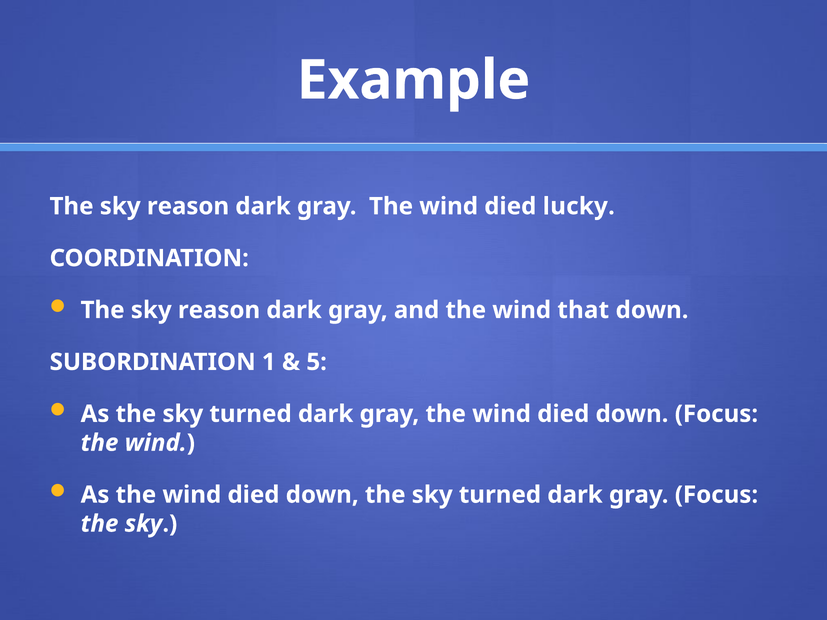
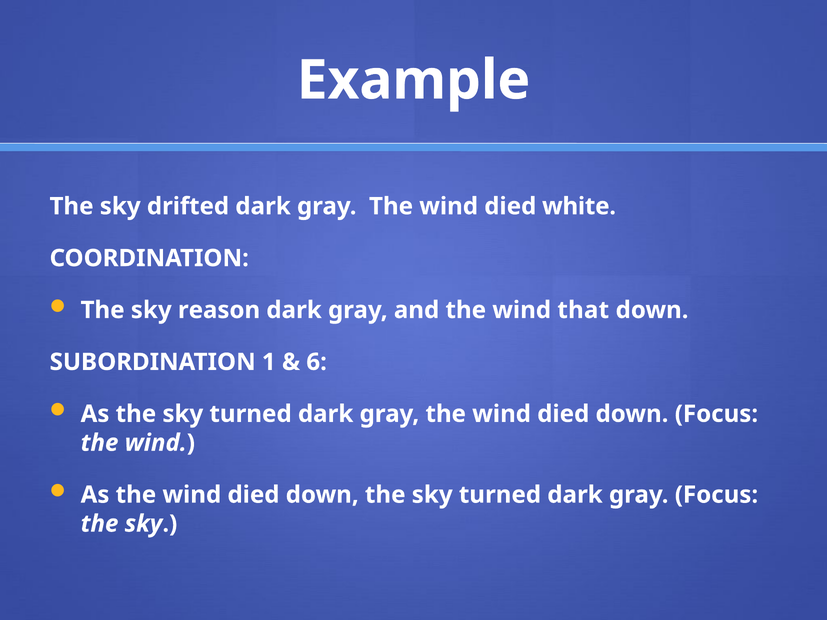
reason: reason -> drifted (188, 206)
lucky: lucky -> white (579, 206)
5: 5 -> 6 (317, 362)
